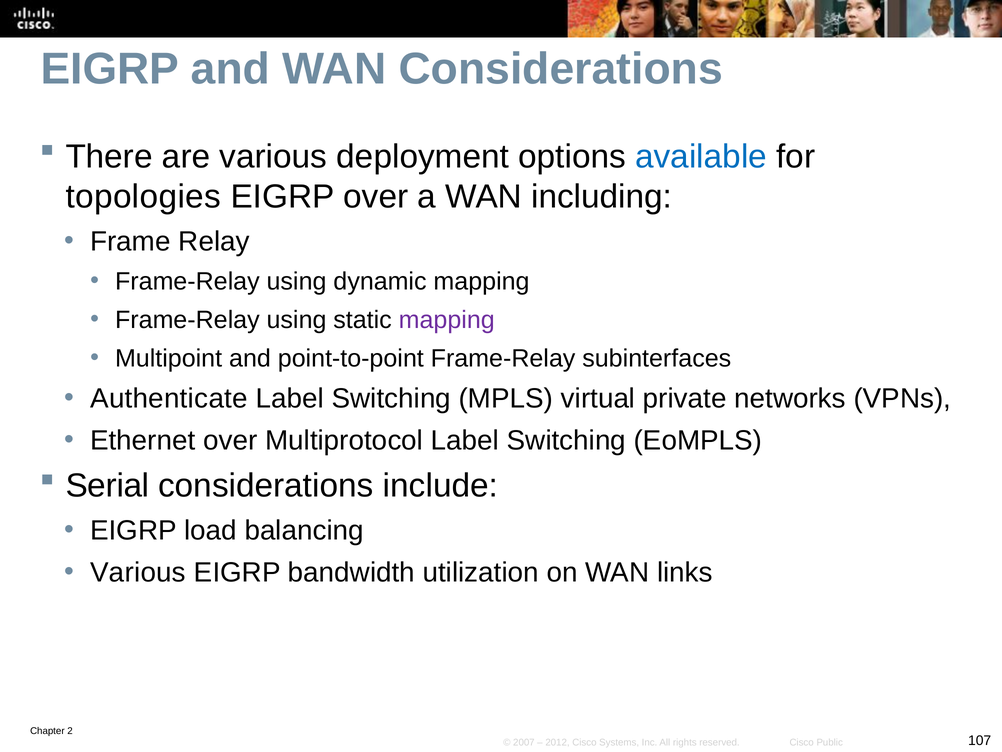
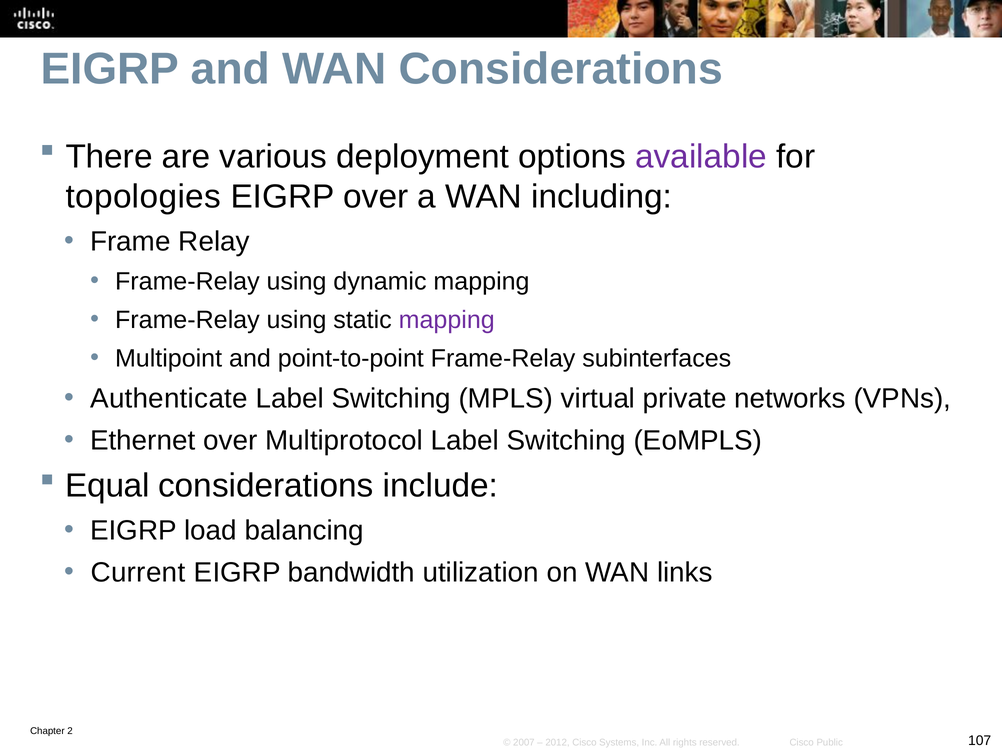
available colour: blue -> purple (701, 156)
Serial: Serial -> Equal (107, 486)
Various: Various -> Current (138, 572)
